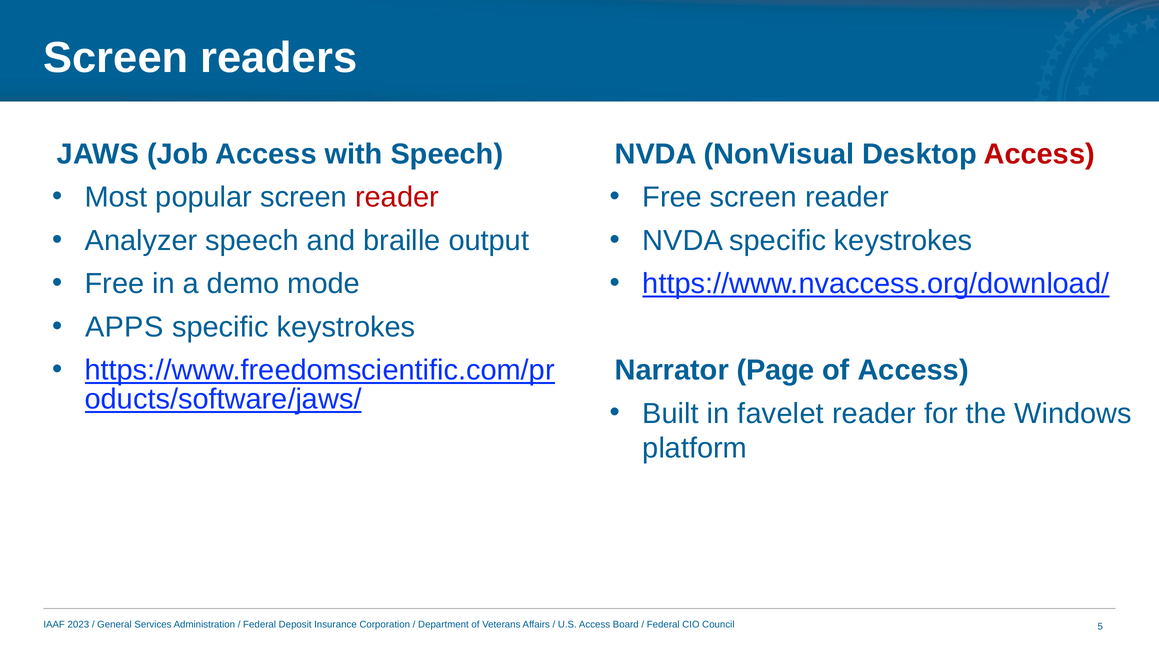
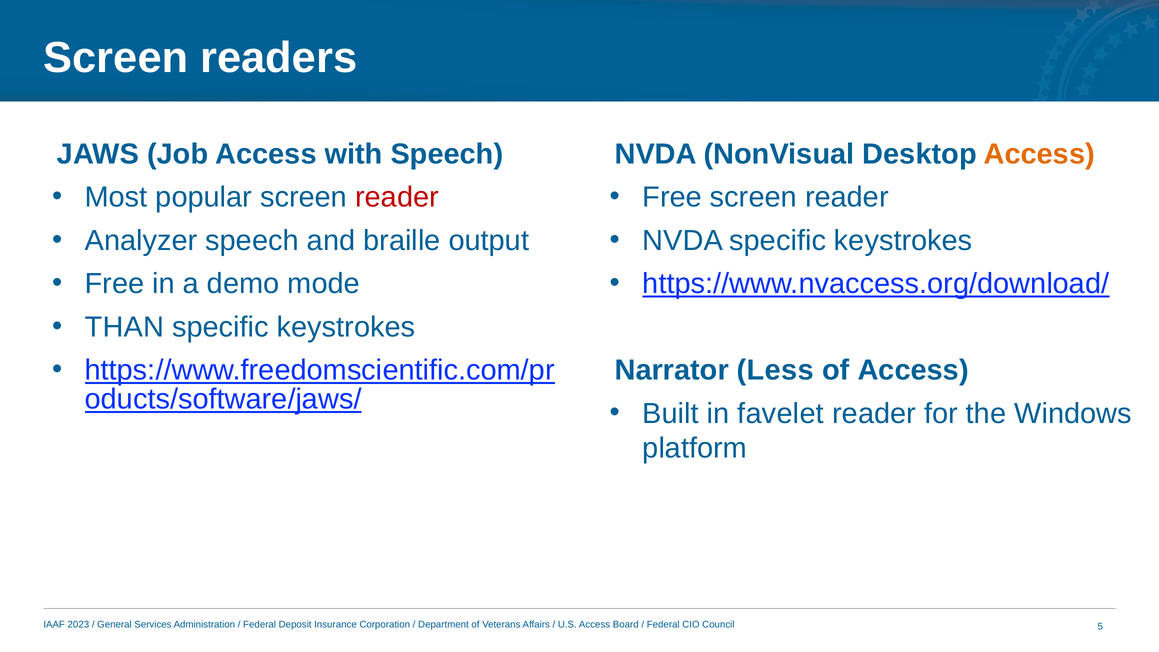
Access colour: red -> orange (1039, 154)
APPS: APPS -> THAN (124, 327)
Page: Page -> Less (775, 370)
